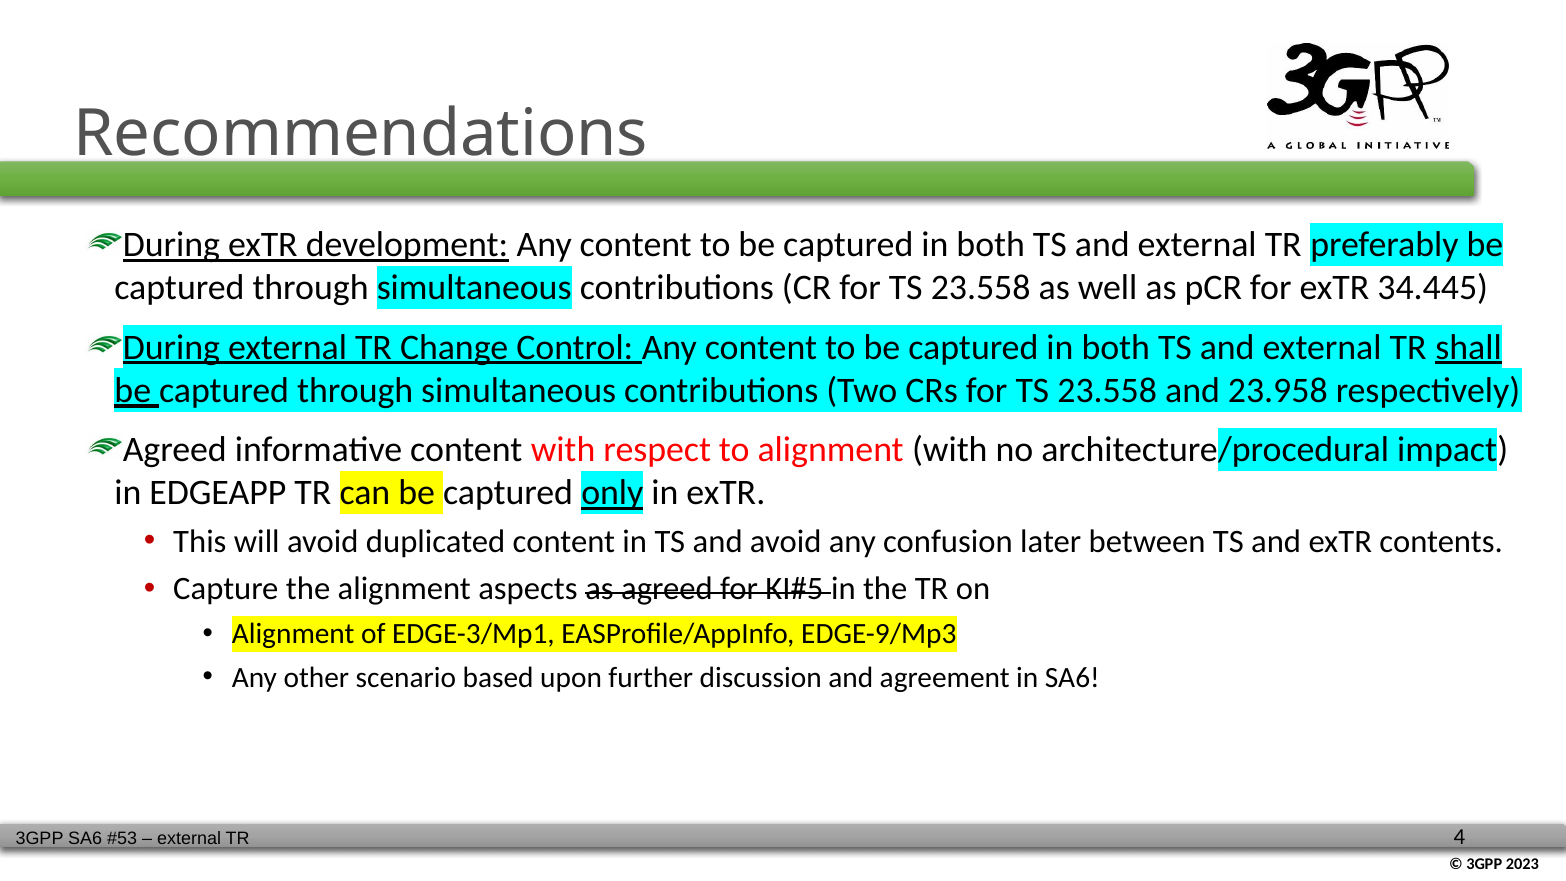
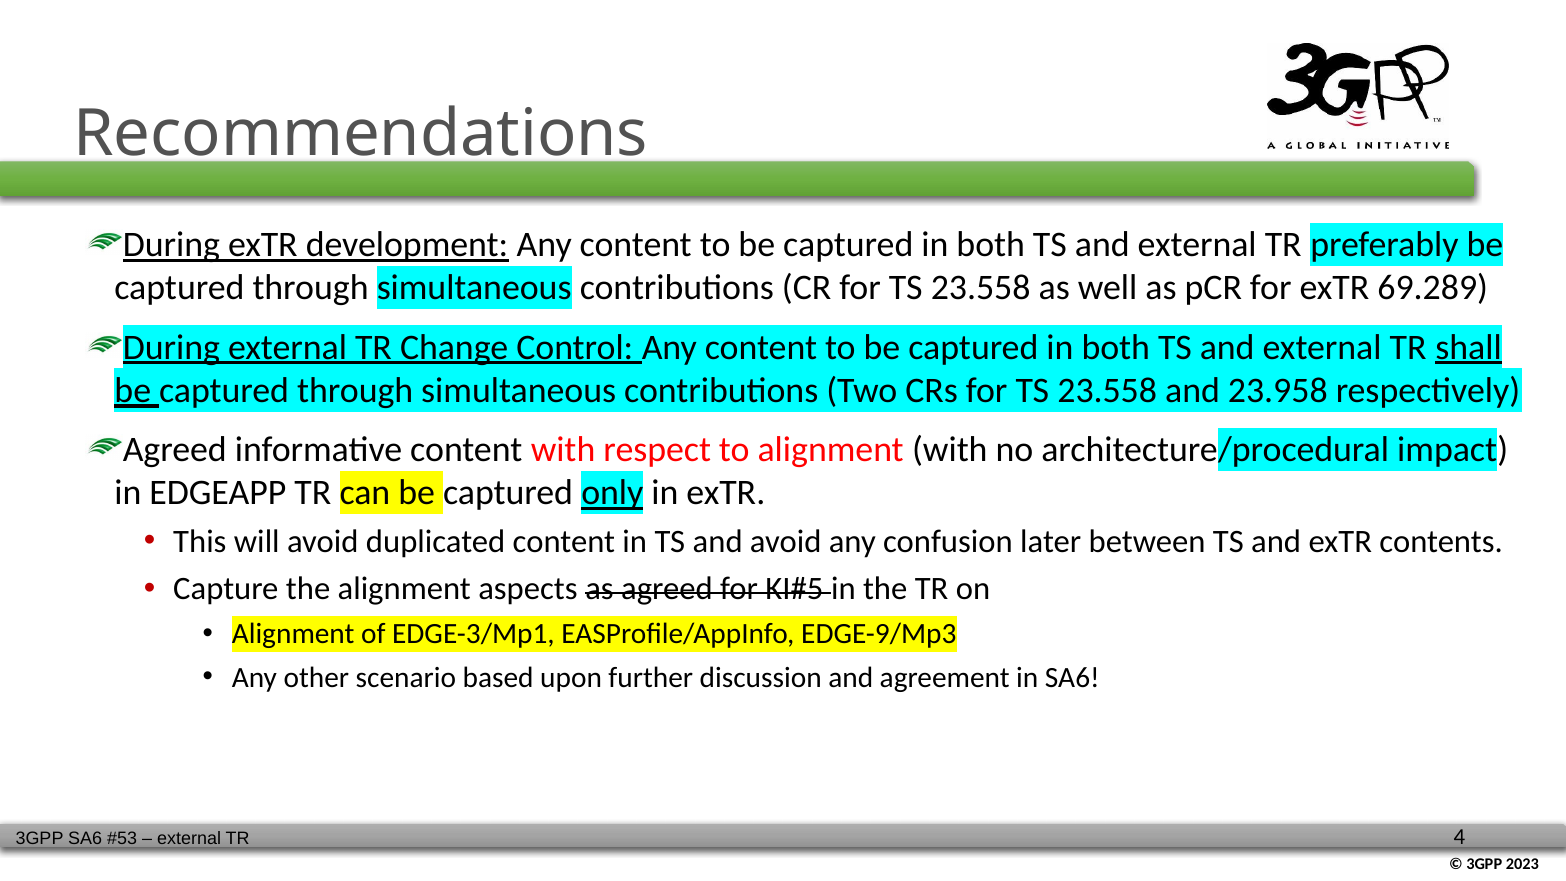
34.445: 34.445 -> 69.289 (1433, 288)
